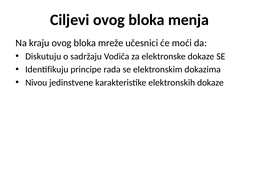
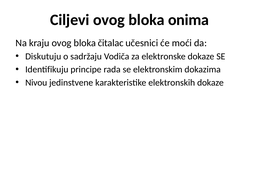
menja: menja -> onima (188, 20)
mreže: mreže -> čitalac (111, 43)
